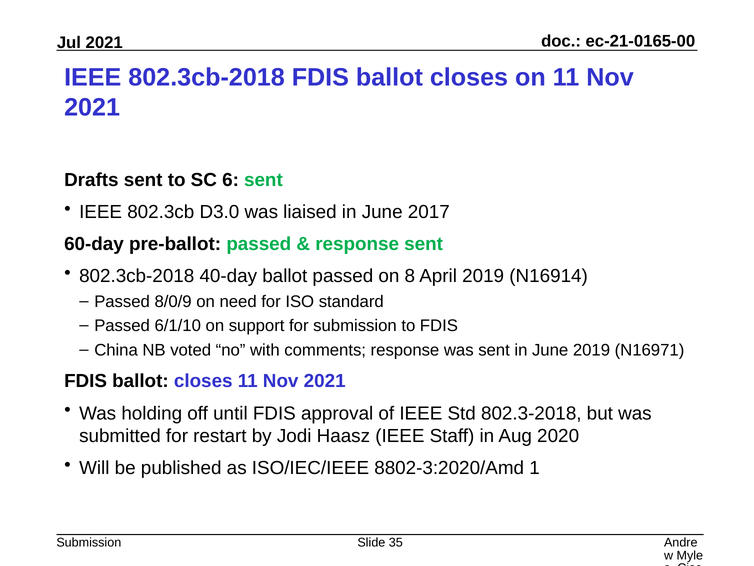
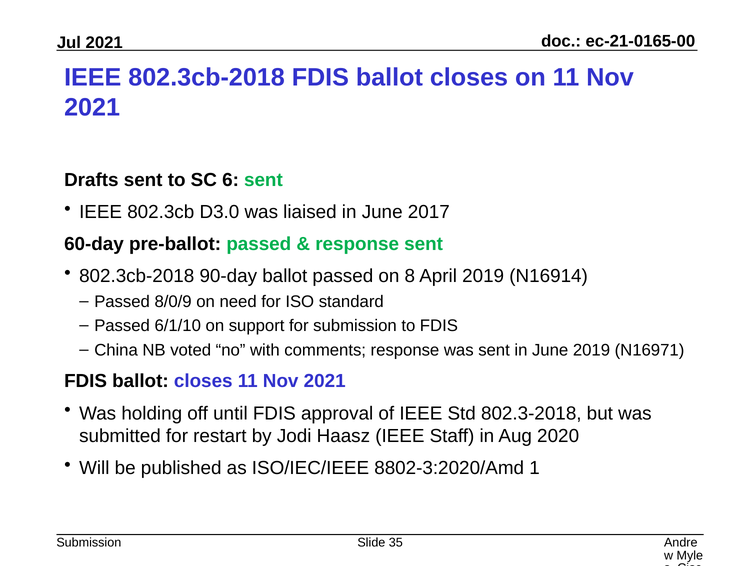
40-day: 40-day -> 90-day (228, 276)
